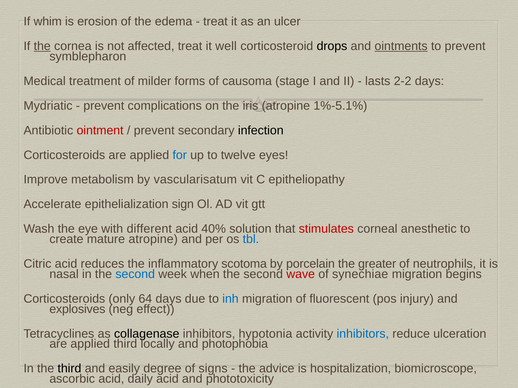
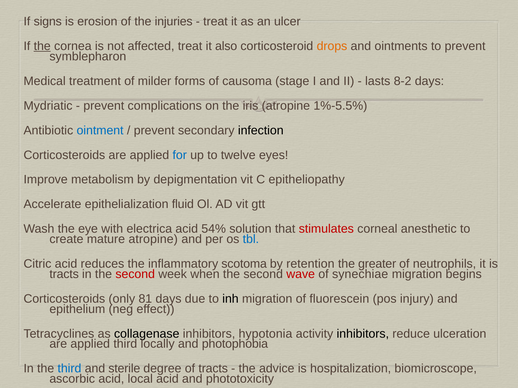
whim: whim -> signs (48, 22)
edema: edema -> injuries (174, 22)
well: well -> also (226, 46)
drops colour: black -> orange (332, 46)
ointments underline: present -> none (401, 46)
2-2: 2-2 -> 8-2 (403, 81)
1%-5.1%: 1%-5.1% -> 1%-5.5% (340, 106)
ointment colour: red -> blue (100, 130)
vascularisatum: vascularisatum -> depigmentation (195, 180)
sign: sign -> fluid (183, 205)
different: different -> electrica (149, 229)
40%: 40% -> 54% (214, 229)
porcelain: porcelain -> retention (310, 264)
nasal: nasal -> tracts (64, 274)
second colour: blue -> red (135, 274)
64: 64 -> 81 (145, 299)
inh colour: blue -> black (230, 299)
fluorescent: fluorescent -> fluorescein (339, 299)
explosives: explosives -> epithelium (77, 309)
inhibitors colour: blue -> black (363, 334)
third colour: black -> blue (69, 369)
easily: easily -> sterile (124, 369)
of signs: signs -> tracts (213, 369)
daily: daily -> local (140, 379)
